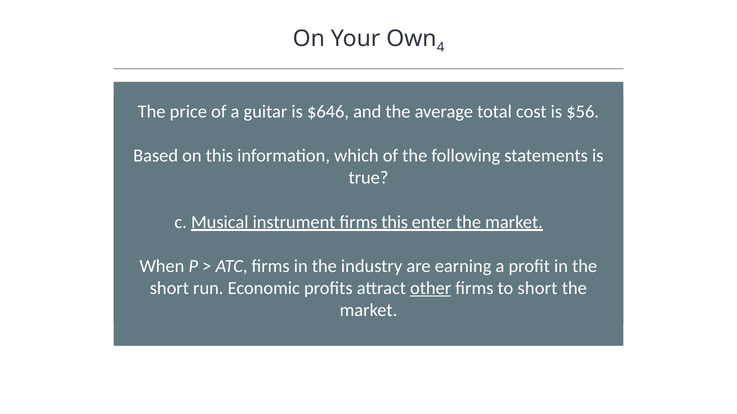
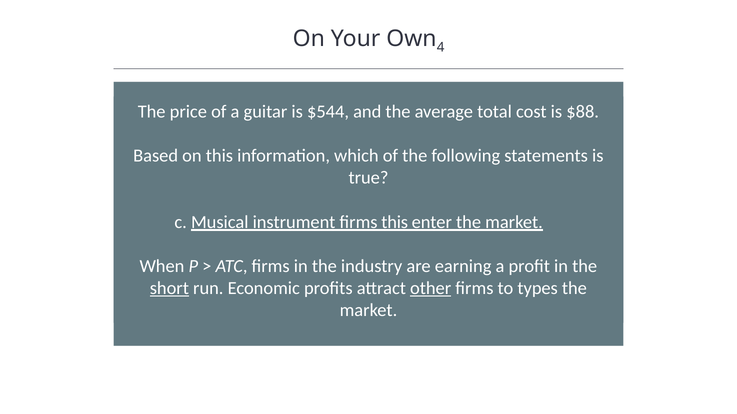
$646: $646 -> $544 (328, 112)
$56: $56 -> $88 (583, 112)
short underline: none -> present (169, 289)
to short: short -> types (538, 289)
